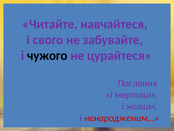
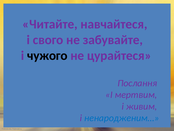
ненародженим… colour: red -> blue (122, 118)
